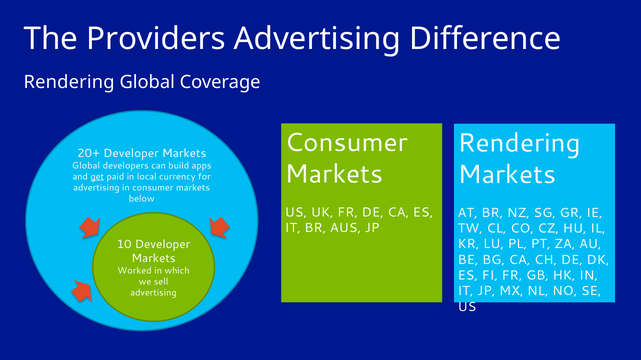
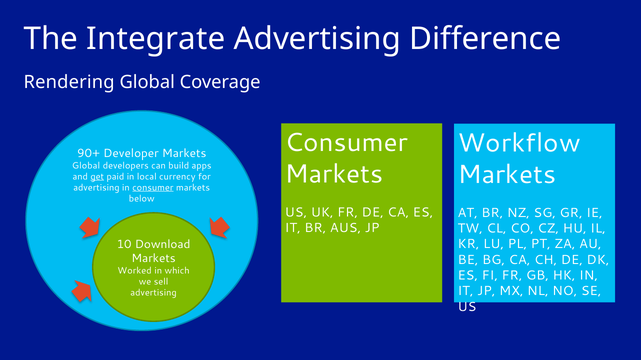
Providers: Providers -> Integrate (156, 39)
Rendering: Rendering -> Workflow (519, 143)
20+: 20+ -> 90+ (89, 153)
consumer underline: none -> present (153, 188)
10 Developer: Developer -> Download (163, 245)
